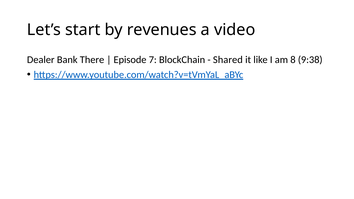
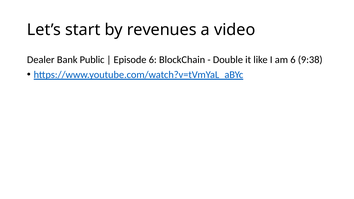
There: There -> Public (92, 60)
Episode 7: 7 -> 6 (153, 60)
Shared: Shared -> Double (228, 60)
am 8: 8 -> 6 (293, 60)
